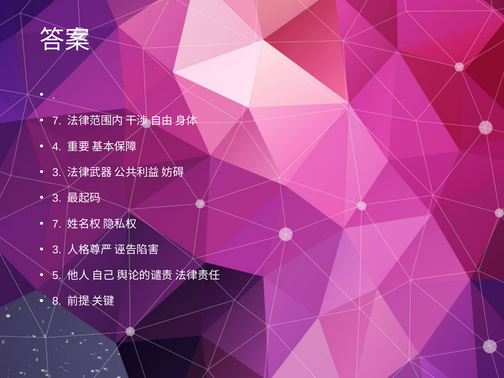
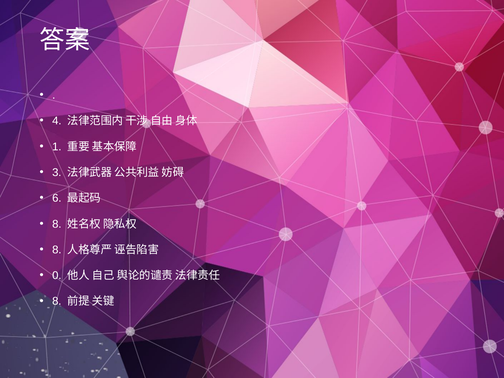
7: 7 -> 4 (57, 121)
4: 4 -> 1 (57, 147)
3: 3 -> 6 (57, 198)
7: 7 -> 8 (57, 224)
3: 3 -> 8 (57, 250)
5: 5 -> 0 (57, 276)
